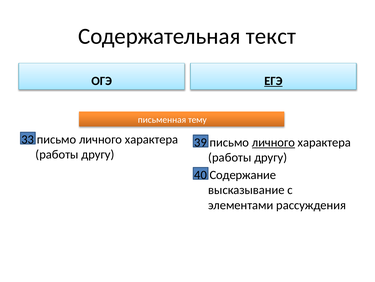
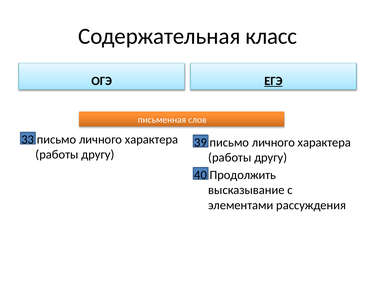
текст: текст -> класс (271, 36)
тему: тему -> слов (197, 119)
личного underline: present -> none (273, 142)
Содержание: Содержание -> Продолжить (243, 175)
